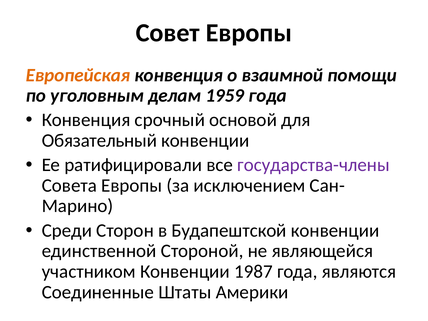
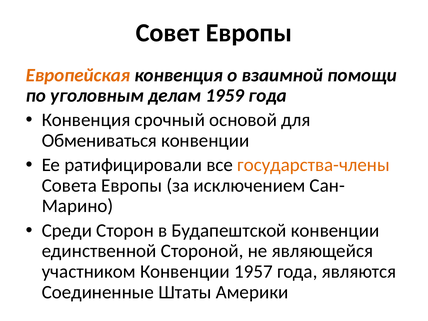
Обязательный: Обязательный -> Обмениваться (99, 141)
государства-члены colour: purple -> orange (313, 165)
1987: 1987 -> 1957 (253, 272)
